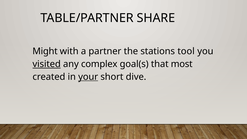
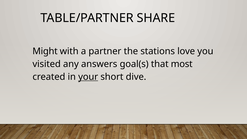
tool: tool -> love (186, 51)
visited underline: present -> none (47, 64)
complex: complex -> answers (99, 64)
